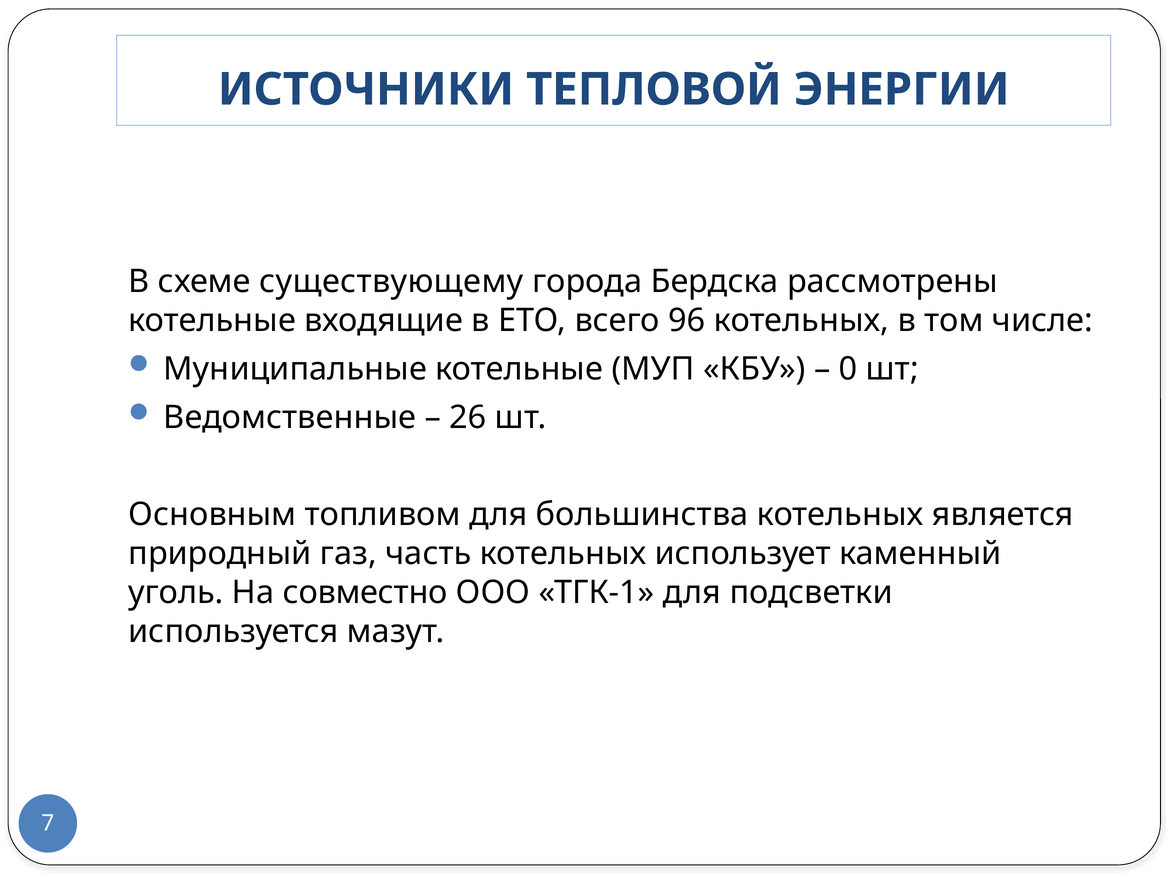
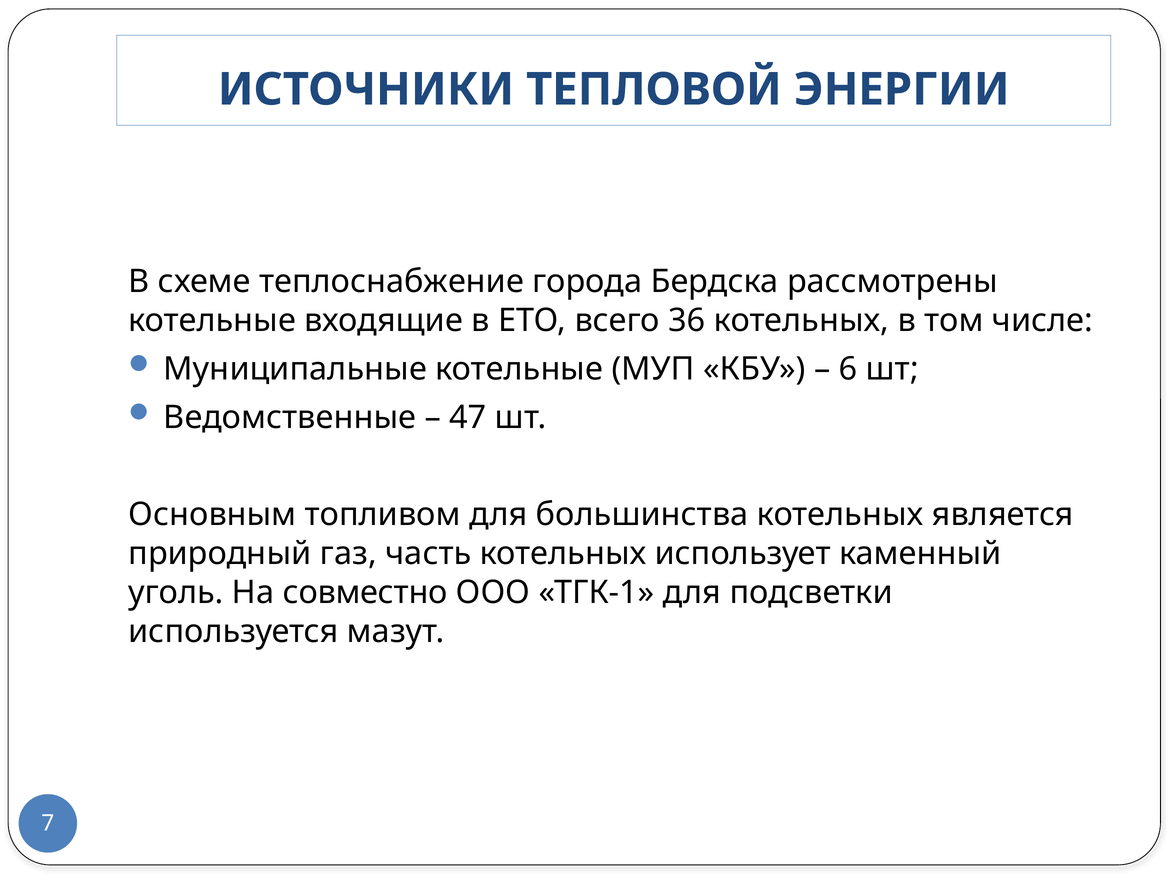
существующему: существующему -> теплоснабжение (392, 281)
96: 96 -> 36 (687, 320)
0: 0 -> 6 (848, 369)
26: 26 -> 47 (468, 417)
